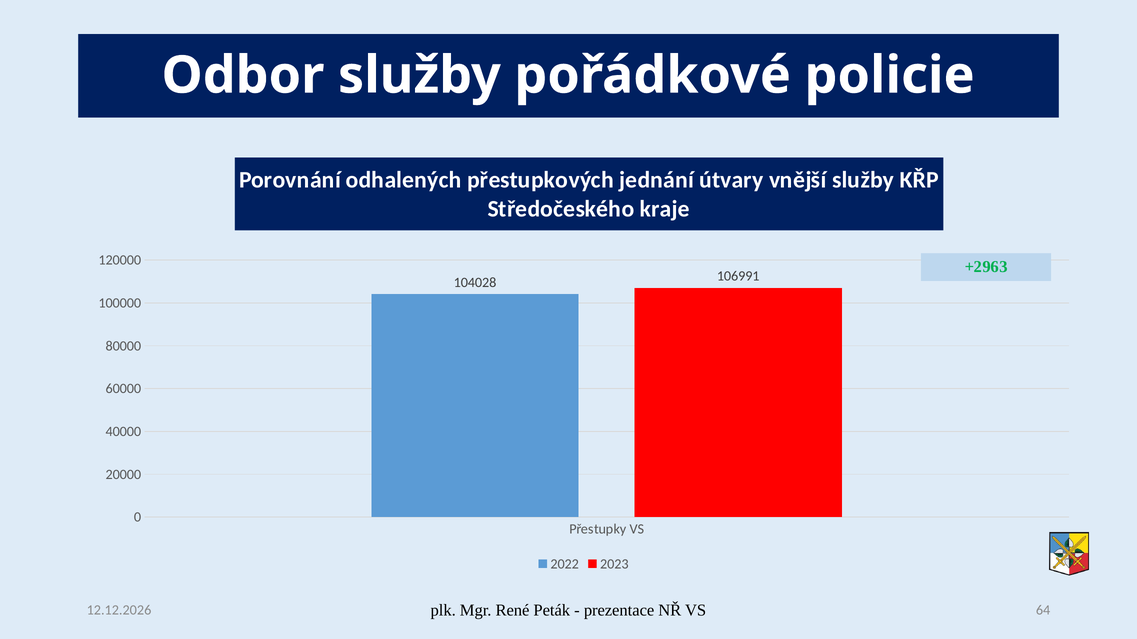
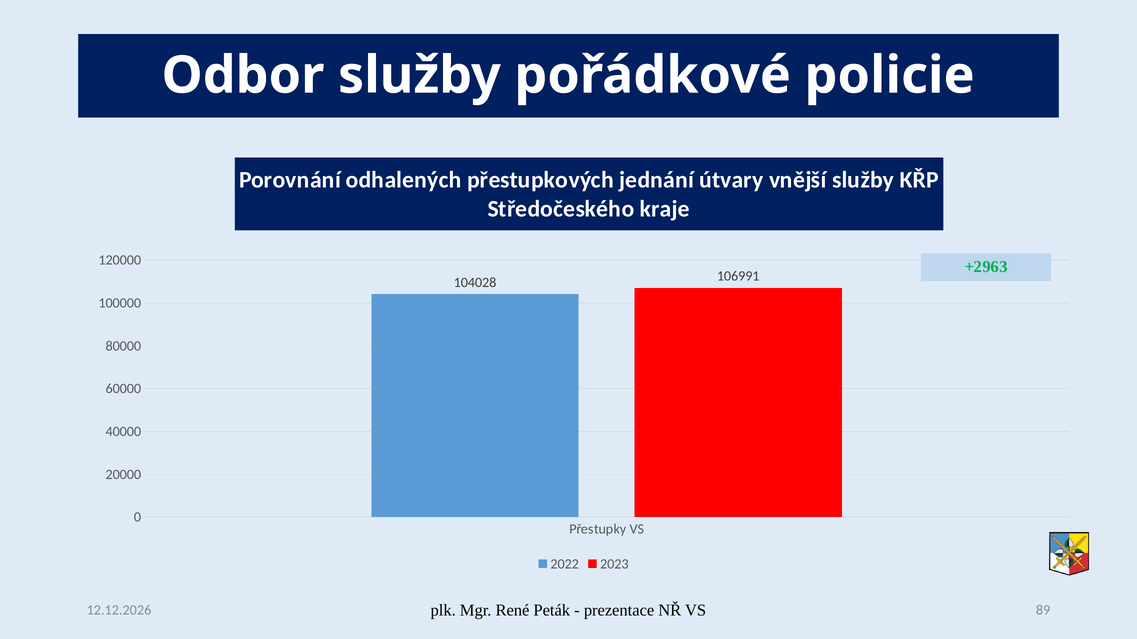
64: 64 -> 89 (1043, 611)
